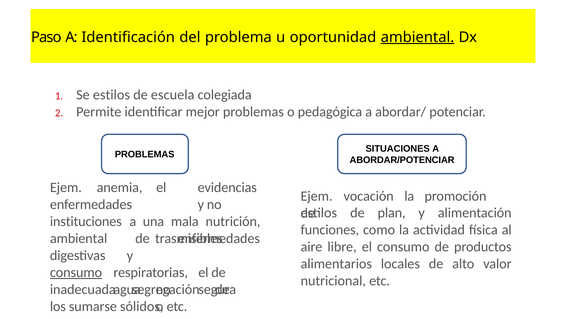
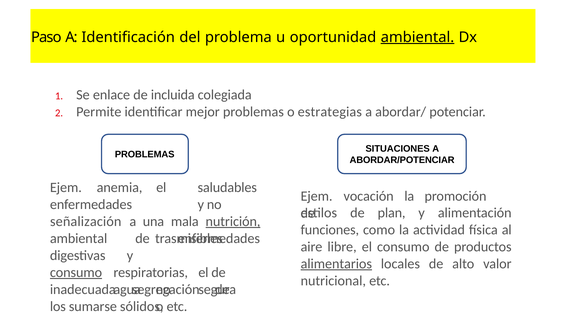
Se estilos: estilos -> enlace (112, 95)
escuela: escuela -> incluida (173, 95)
pedagógica: pedagógica -> estrategias (330, 112)
evidencias: evidencias -> saludables (227, 187)
instituciones: instituciones -> señalización (86, 221)
nutrición underline: none -> present (233, 221)
alimentarios underline: none -> present (336, 263)
